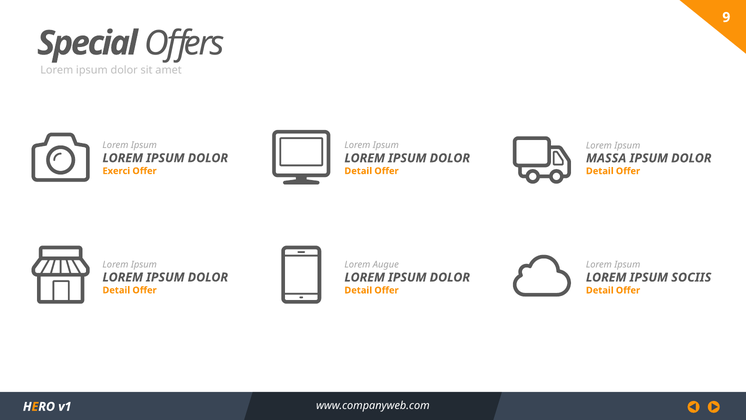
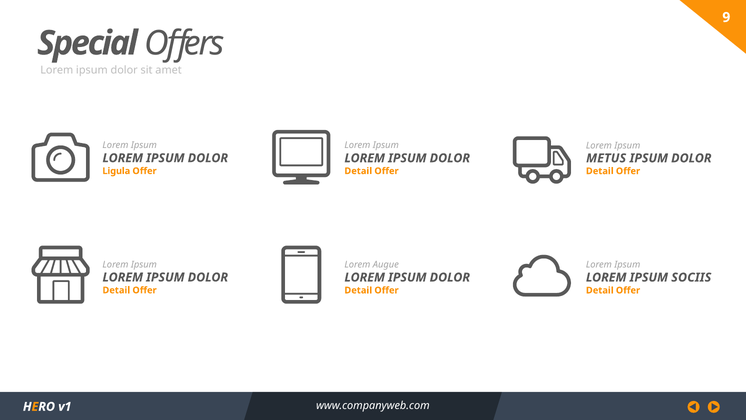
MASSA: MASSA -> METUS (606, 158)
Exerci: Exerci -> Ligula (116, 171)
